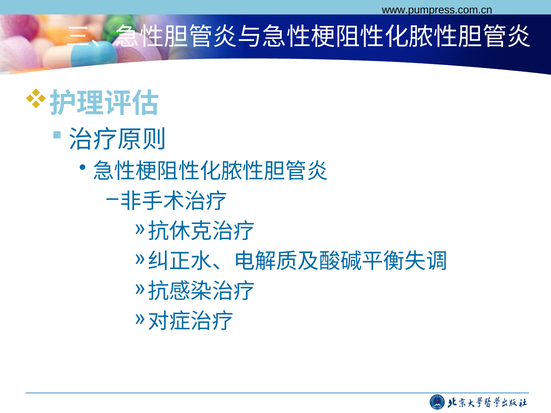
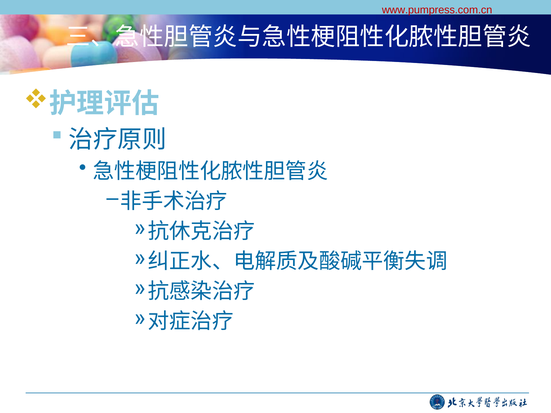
www.pumpress.com.cn colour: black -> red (437, 10)
